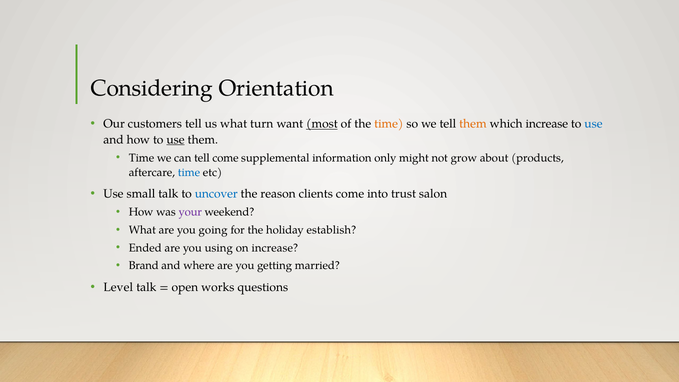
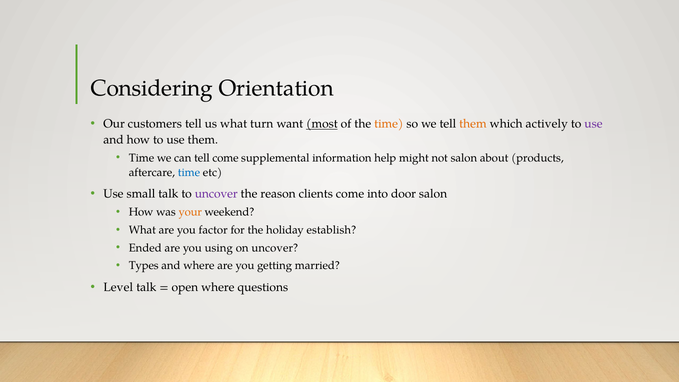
which increase: increase -> actively (547, 124)
use colour: blue -> purple (593, 124)
use underline: present -> none (176, 140)
only: only -> help (385, 158)
not grow: grow -> salon (464, 158)
uncover colour: blue -> purple (216, 194)
trust: trust -> door (404, 194)
your colour: purple -> orange (190, 212)
going: going -> factor (213, 230)
on increase: increase -> uncover (275, 248)
Brand: Brand -> Types (144, 266)
open works: works -> where (218, 287)
